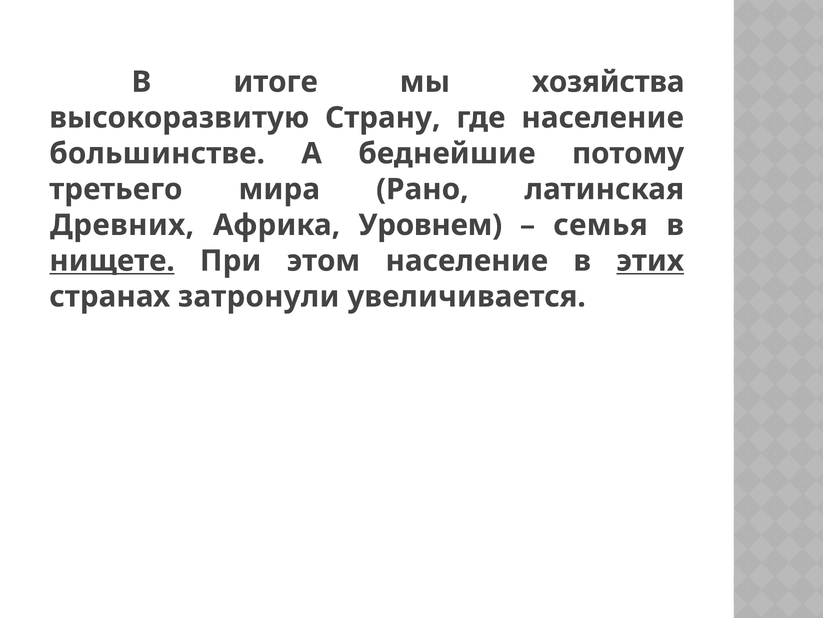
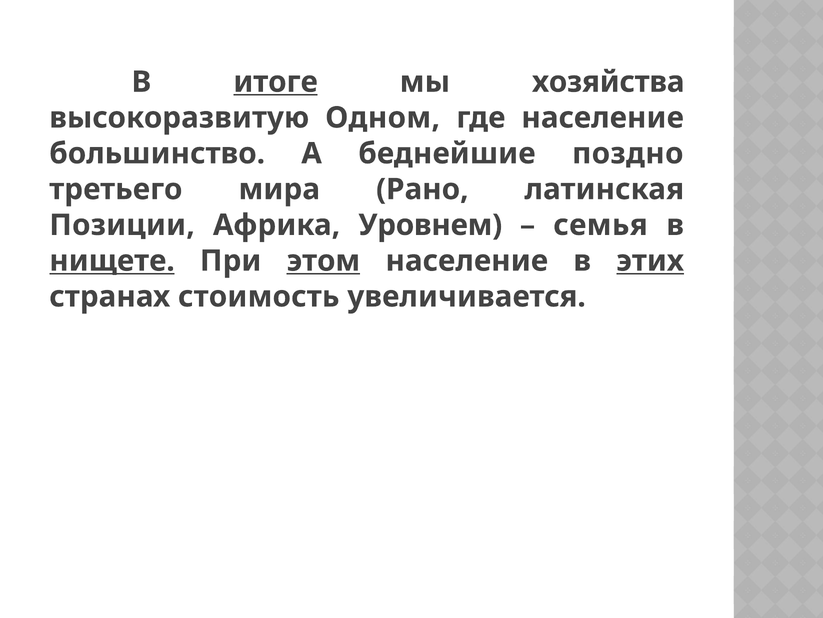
итоге underline: none -> present (276, 82)
Страну: Страну -> Одном (383, 118)
большинстве: большинстве -> большинство (157, 153)
потому: потому -> поздно (628, 153)
Древних: Древних -> Позиции (122, 225)
этом underline: none -> present (323, 261)
затронули: затронули -> стоимость (259, 296)
